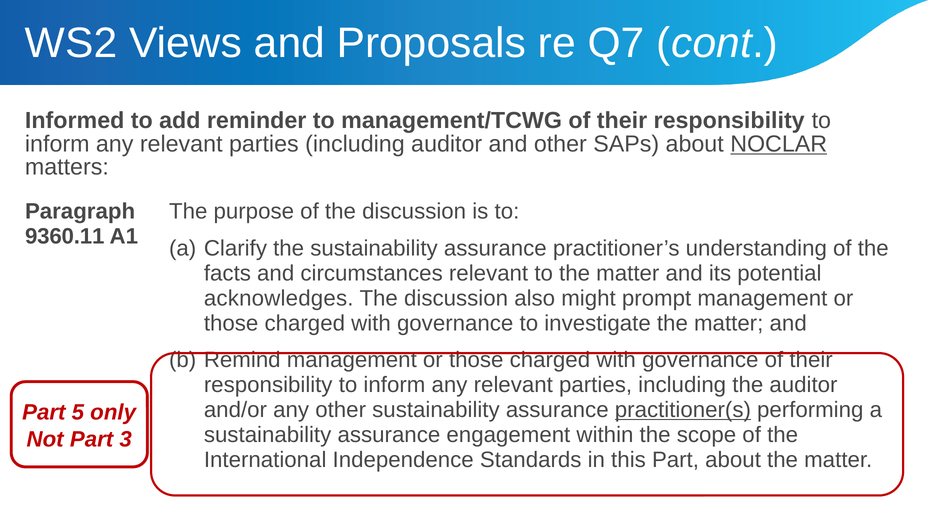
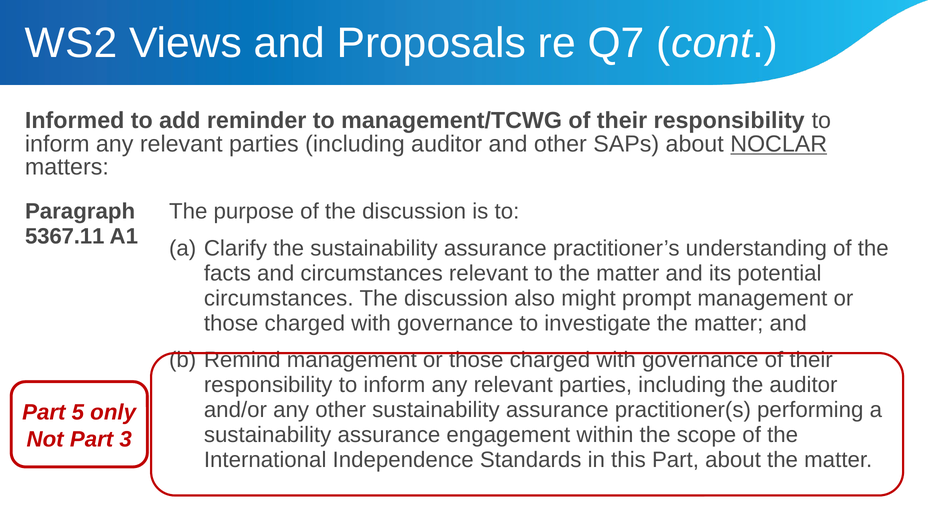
9360.11: 9360.11 -> 5367.11 (65, 237)
acknowledges: acknowledges -> circumstances (279, 298)
practitioner(s underline: present -> none (683, 410)
